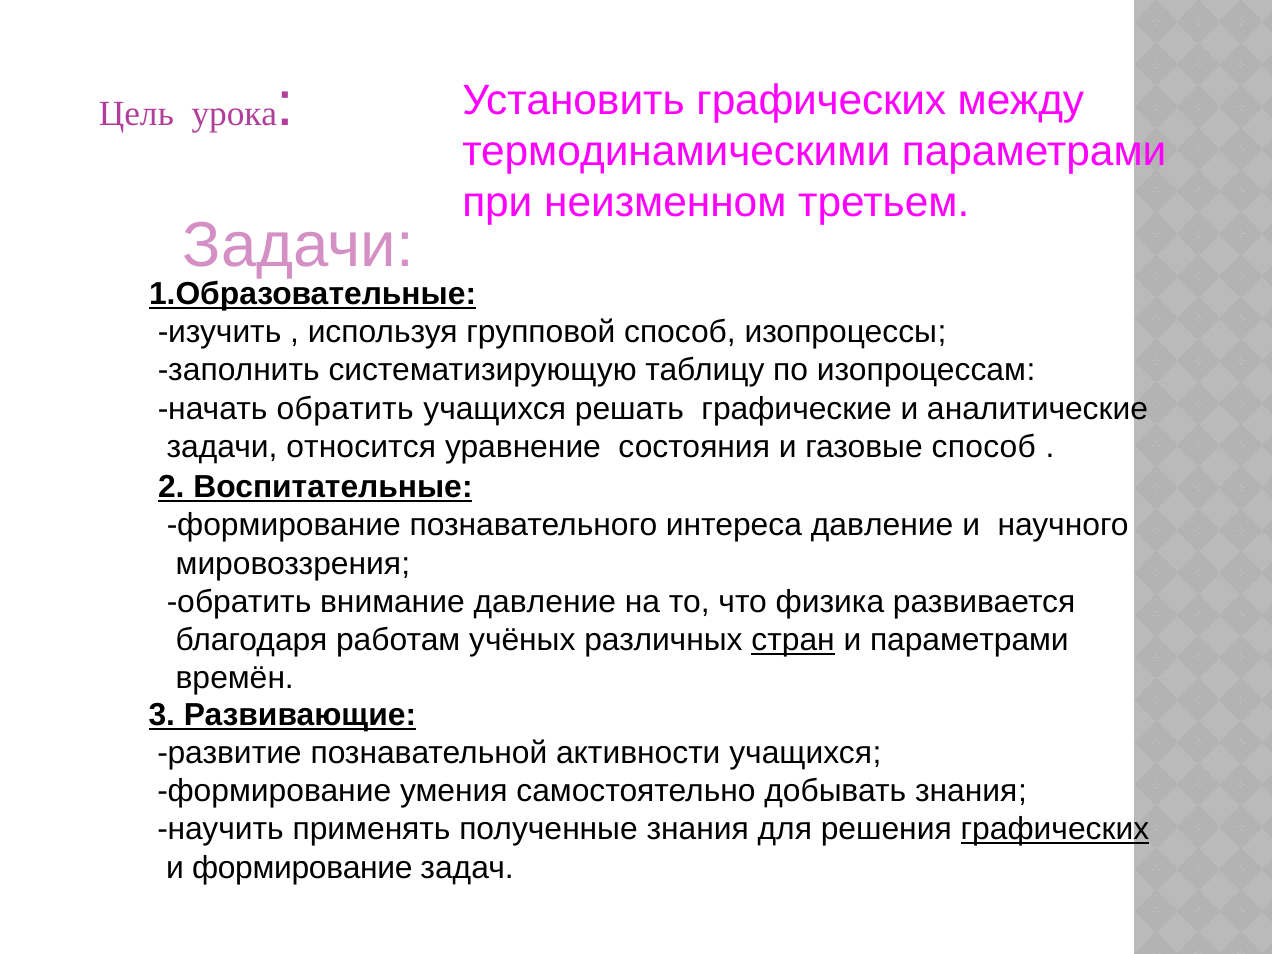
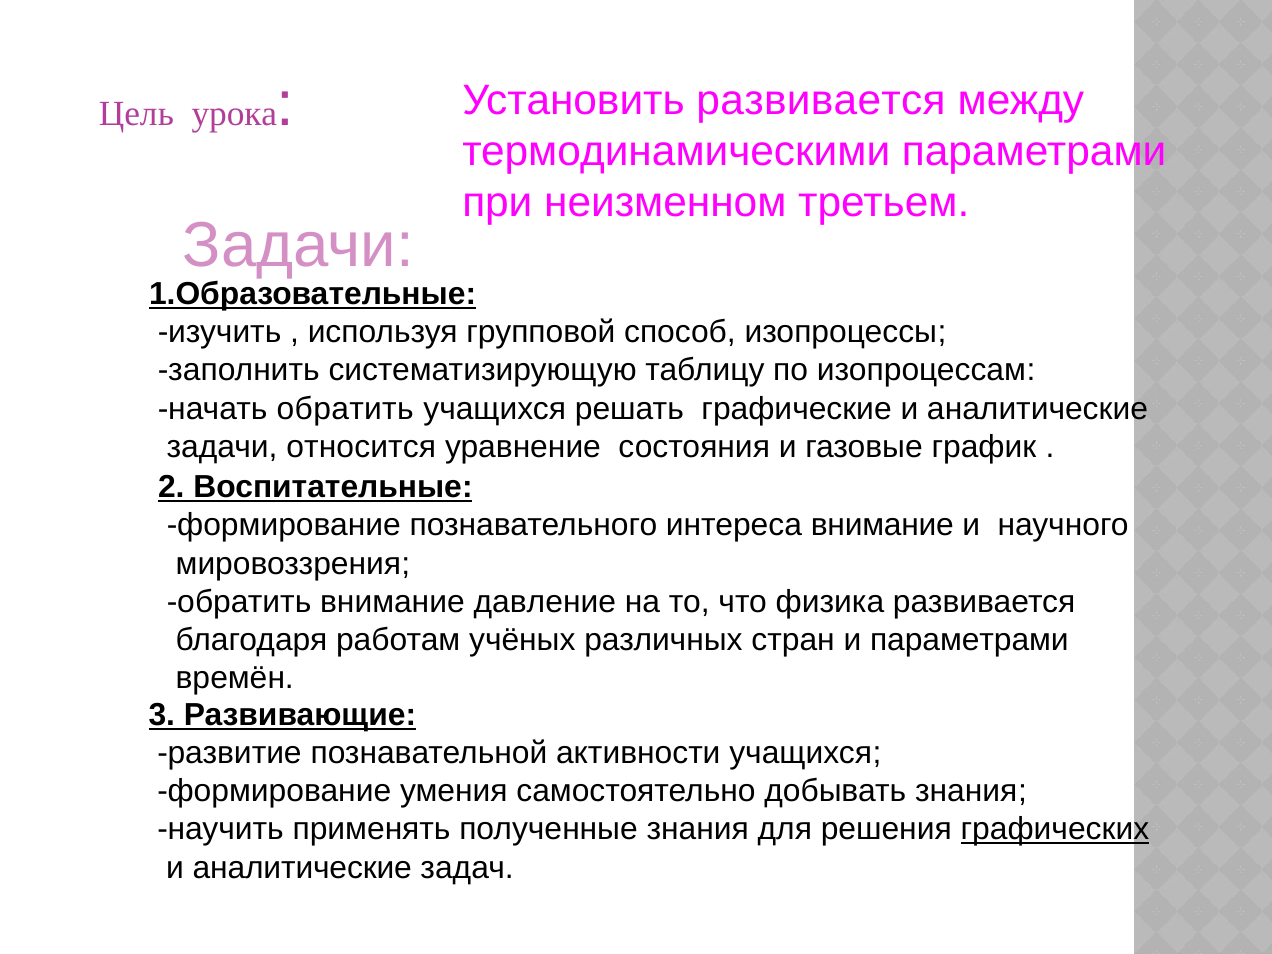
Установить графических: графических -> развивается (821, 101)
газовые способ: способ -> график (984, 447)
интереса давление: давление -> внимание (882, 525)
стран underline: present -> none (793, 640)
формирование: формирование -> аналитические (302, 868)
